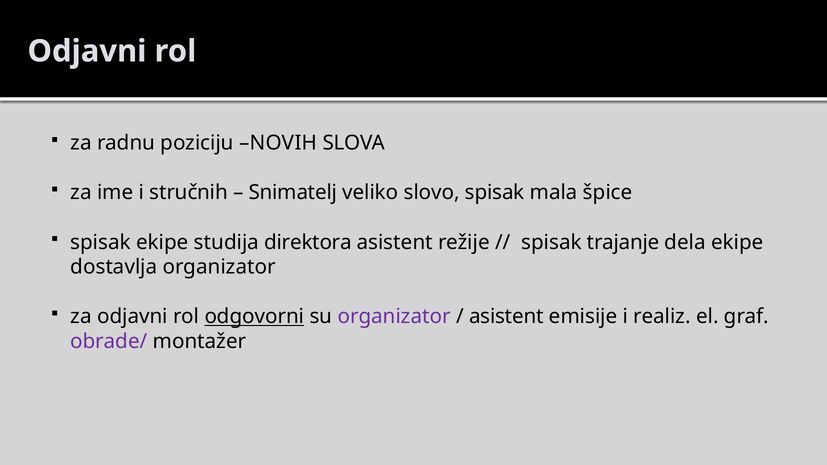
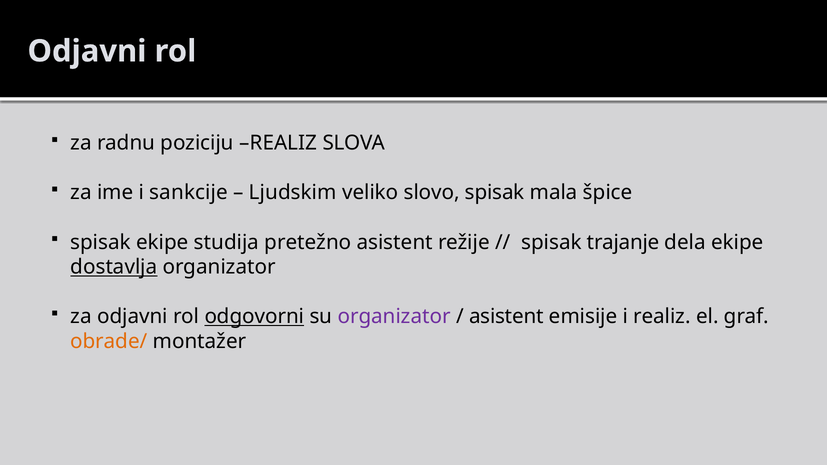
poziciju NOVIH: NOVIH -> REALIZ (278, 143)
stručnih: stručnih -> sankcije (189, 193)
Snimatelj: Snimatelj -> Ljudskim (293, 193)
direktora: direktora -> pretežno (308, 242)
dostavlja underline: none -> present (114, 267)
obrade/ colour: purple -> orange (109, 342)
